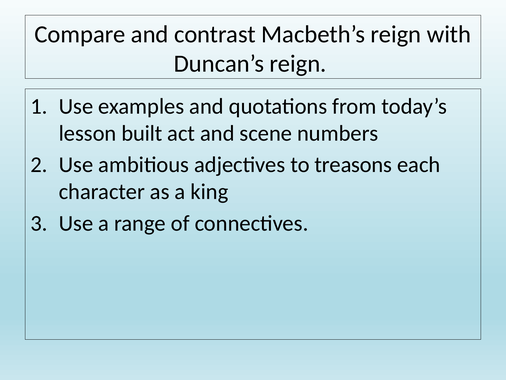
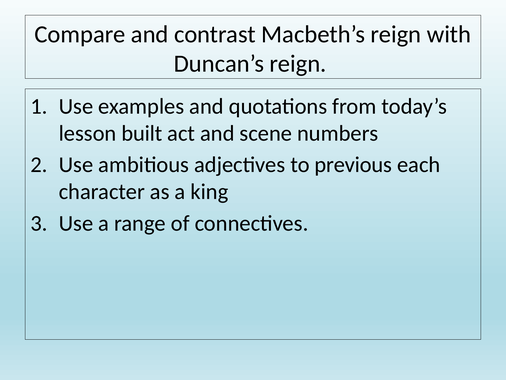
treasons: treasons -> previous (353, 165)
